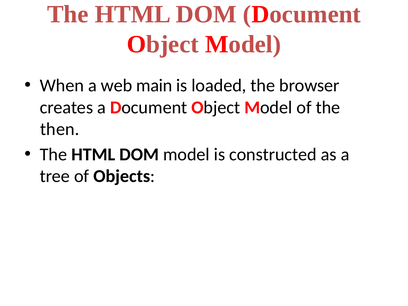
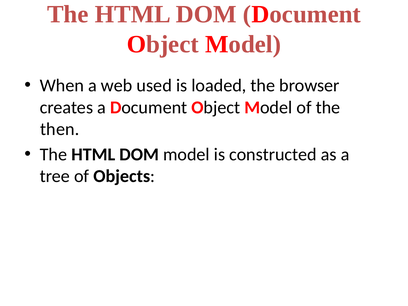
main: main -> used (154, 86)
